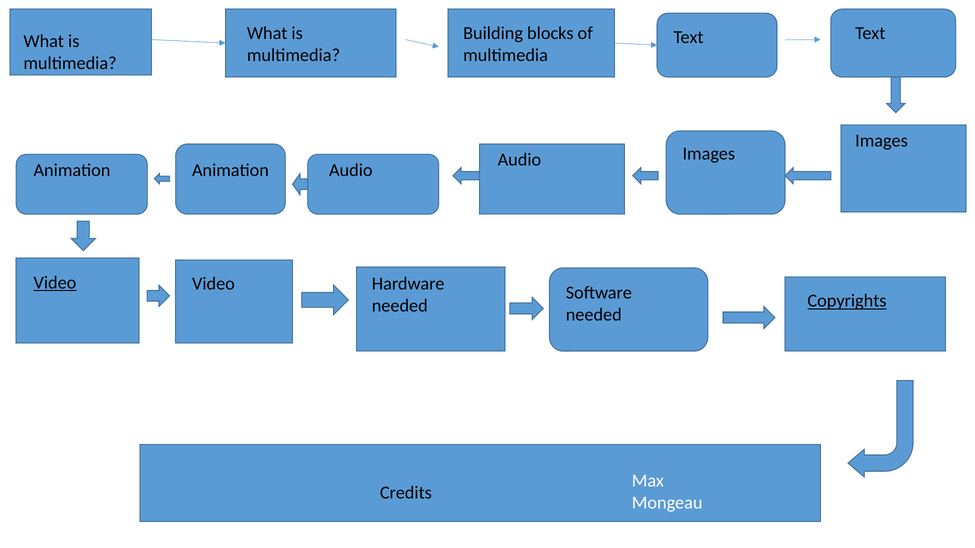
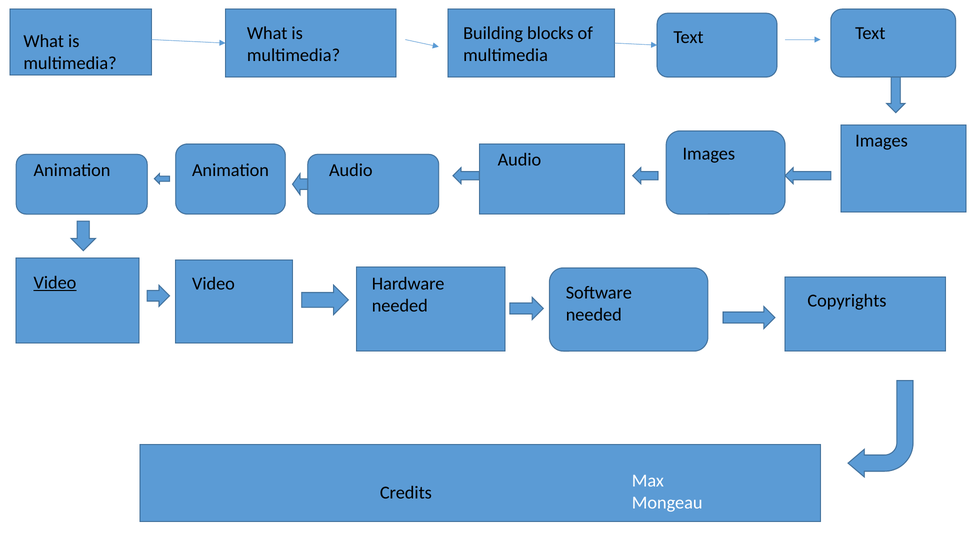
Copyrights underline: present -> none (847, 301)
